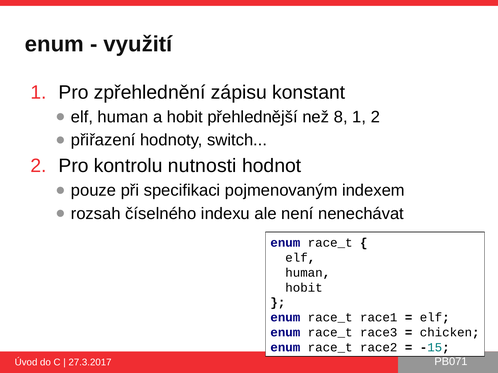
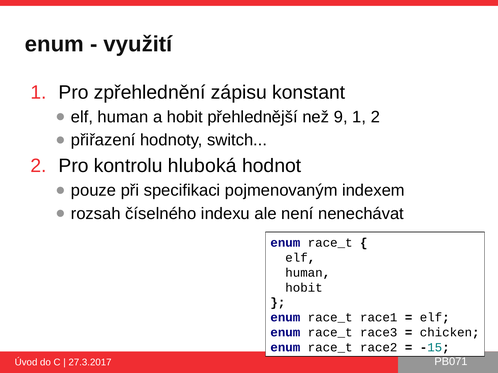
8: 8 -> 9 (341, 117)
nutnosti: nutnosti -> hluboká (202, 166)
